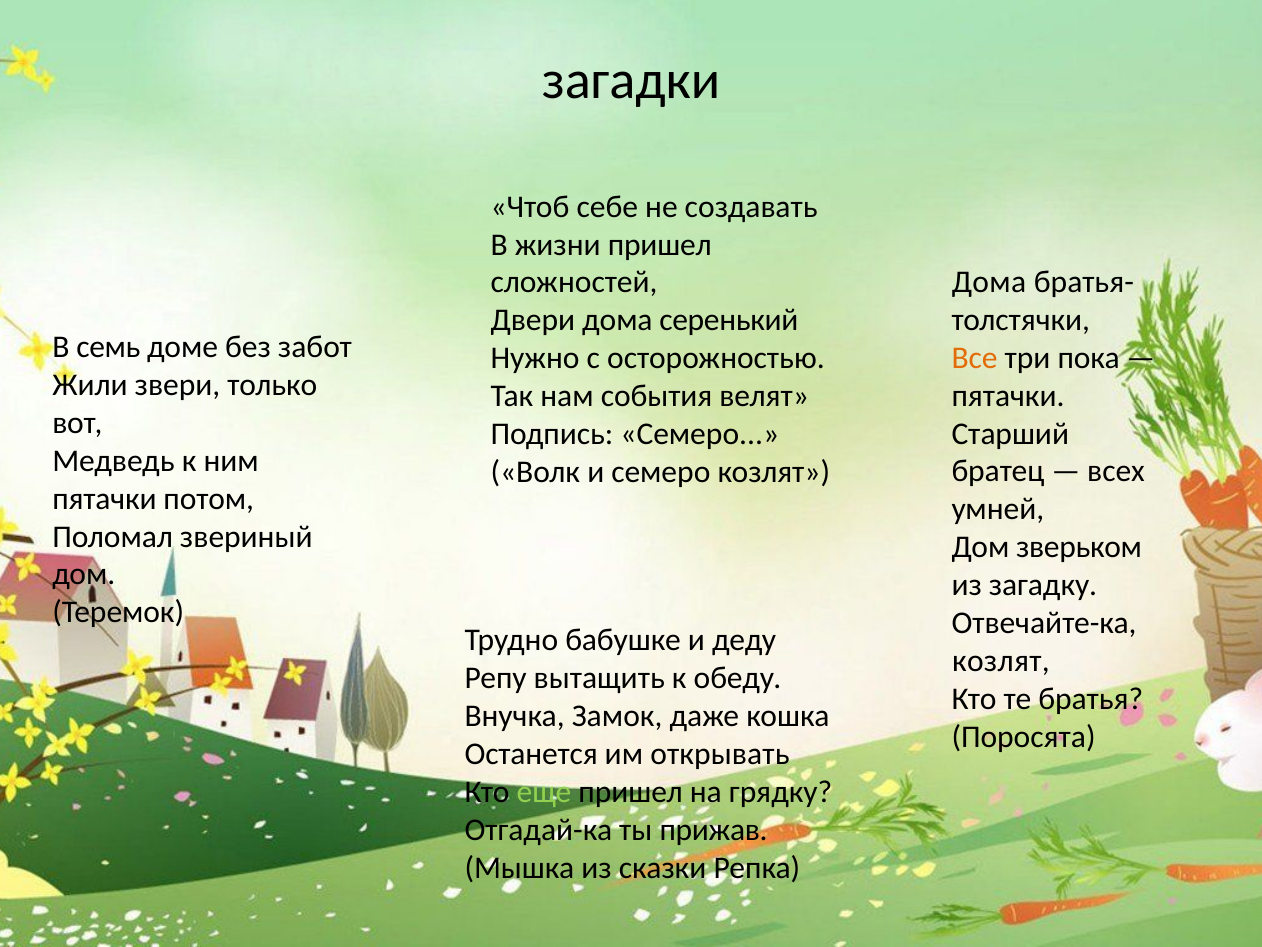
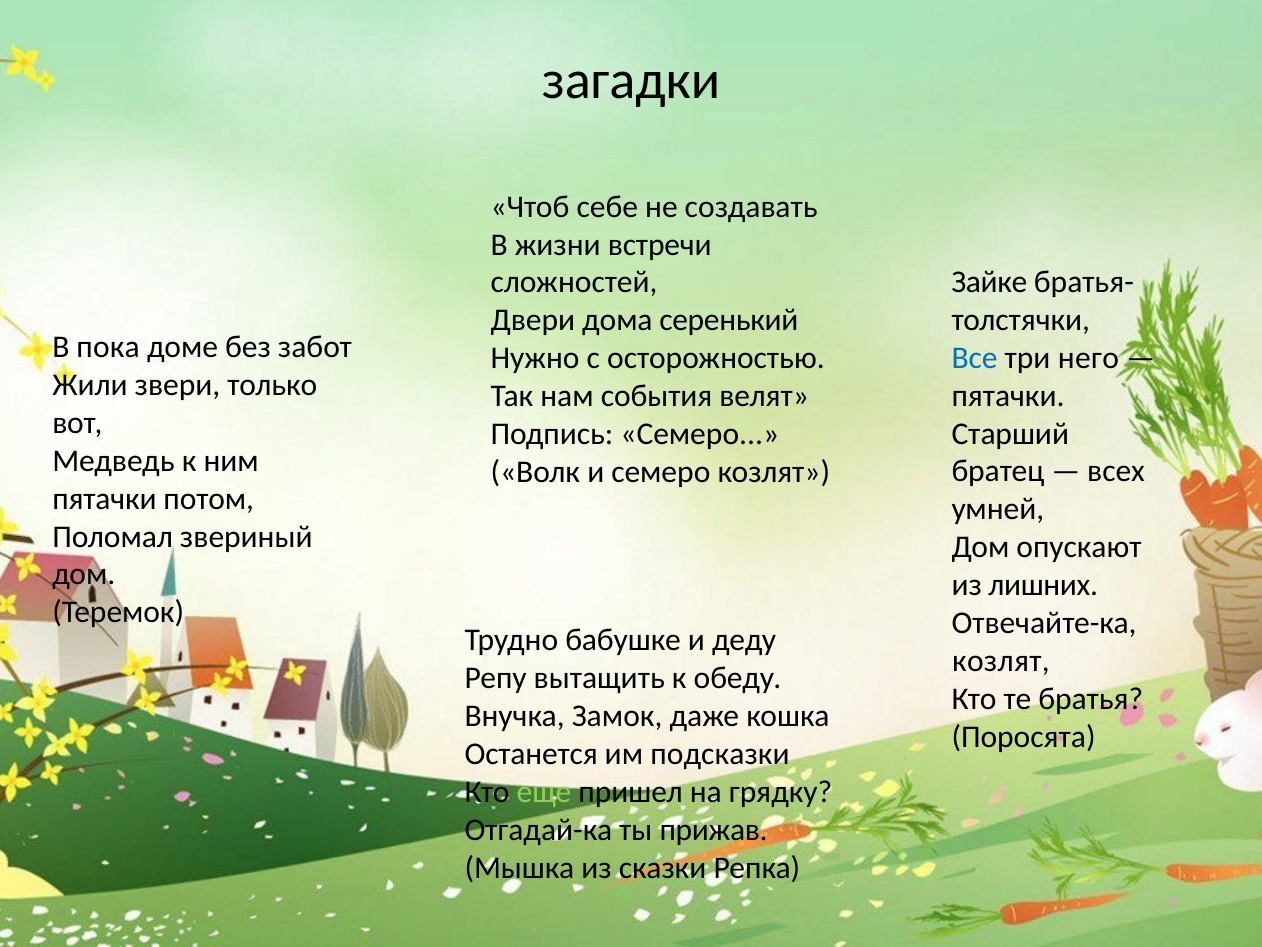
жизни пришел: пришел -> встречи (660, 245)
Дома: Дома -> Зайке (989, 282)
семь: семь -> пока (108, 347)
Все colour: orange -> blue (975, 358)
пока: пока -> него (1088, 358)
зверьком: зверьком -> опускают (1079, 547)
загадку: загадку -> лишних (1043, 585)
открывать: открывать -> подсказки (720, 754)
